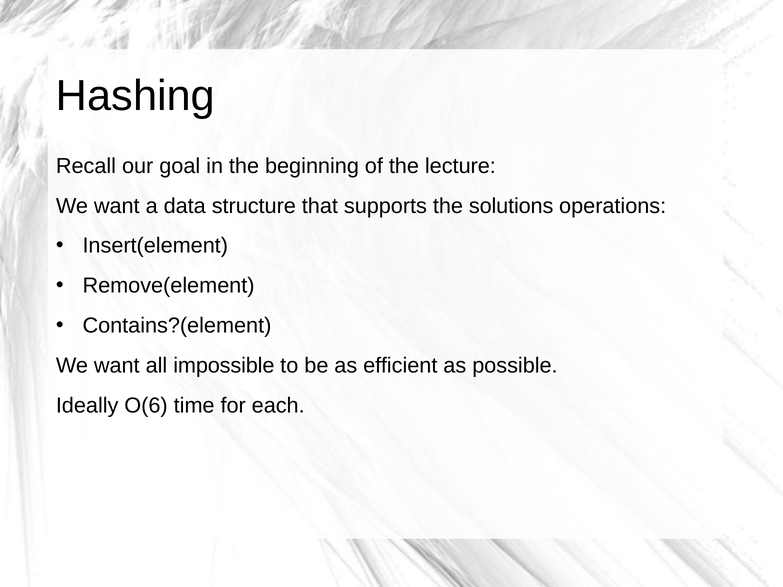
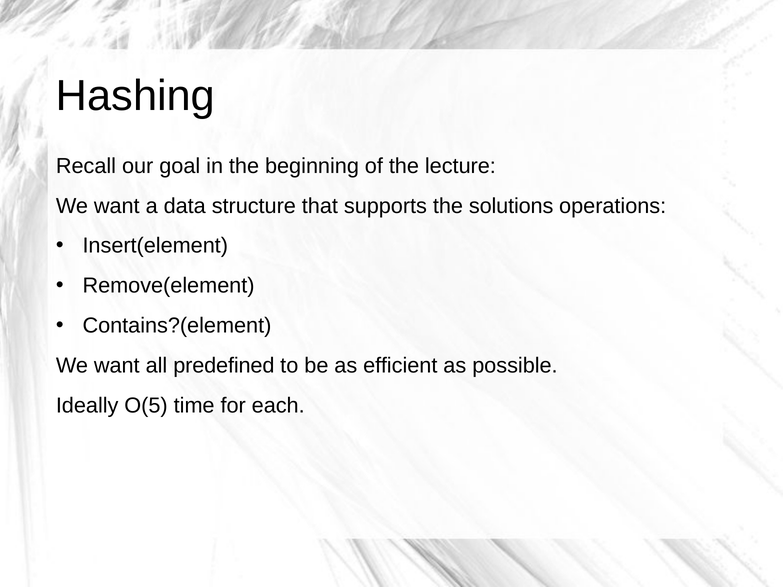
impossible: impossible -> predefined (224, 366)
O(6: O(6 -> O(5 (146, 406)
